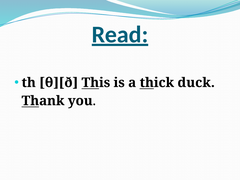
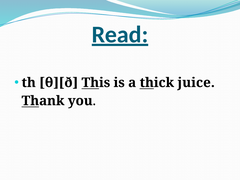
duck: duck -> juice (196, 83)
